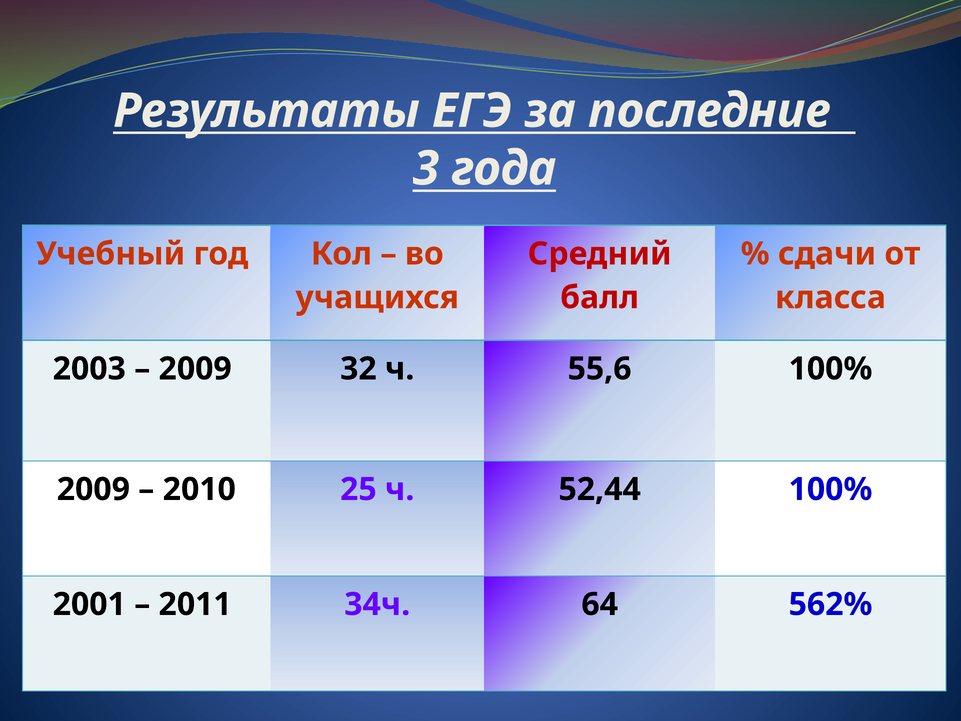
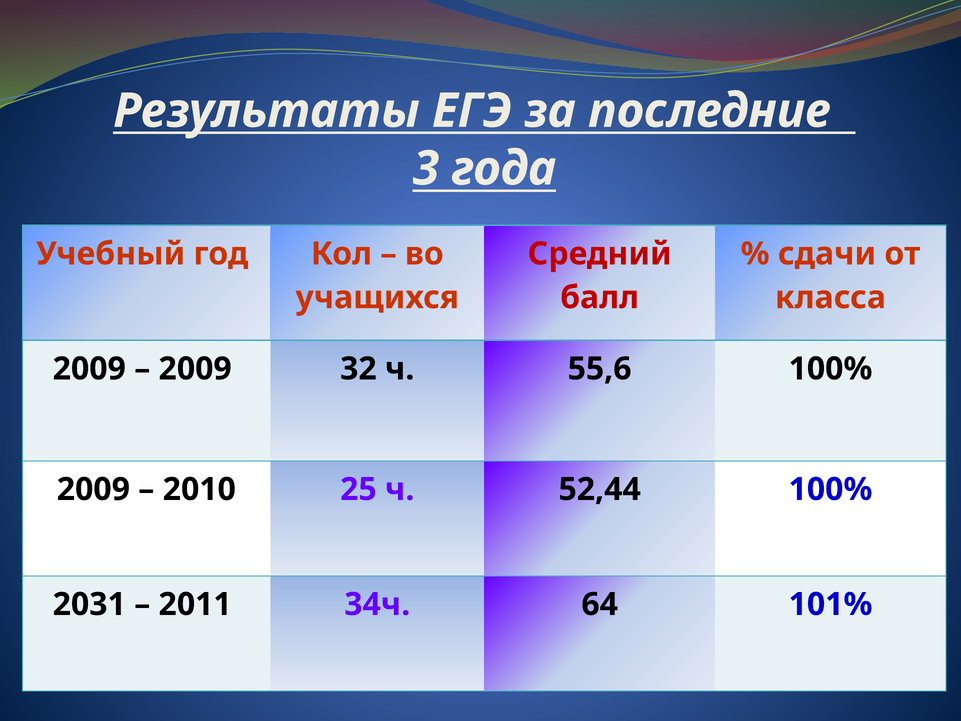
2003: 2003 -> 2009 (89, 369)
2001: 2001 -> 2031 (89, 604)
562%: 562% -> 101% (830, 604)
